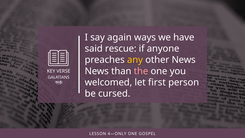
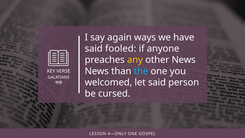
rescue: rescue -> fooled (121, 49)
the colour: pink -> light blue (141, 71)
let first: first -> said (157, 82)
